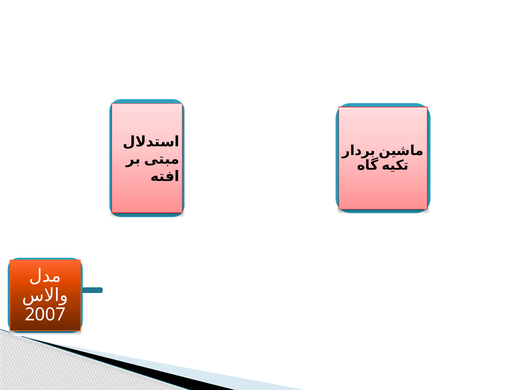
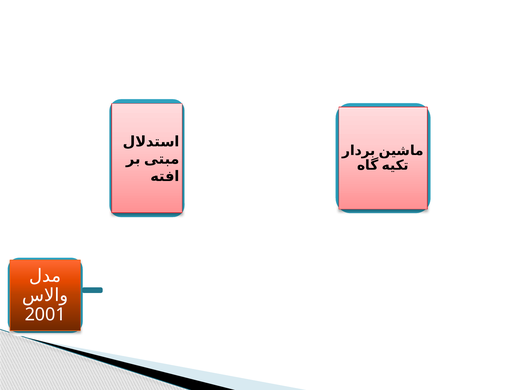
2007: 2007 -> 2001 (45, 314)
